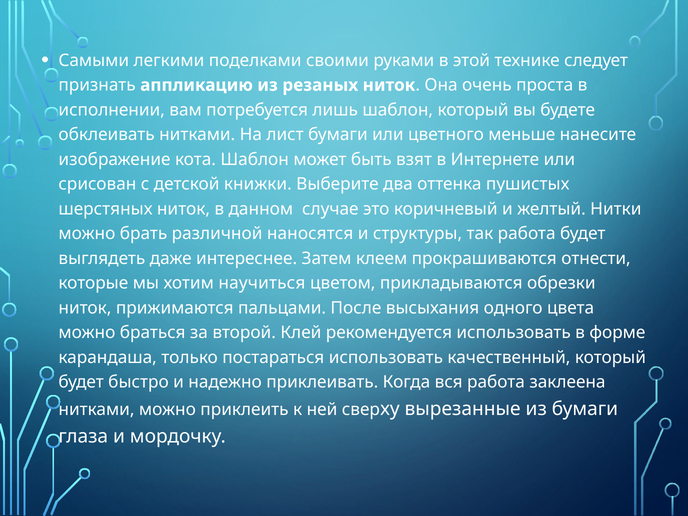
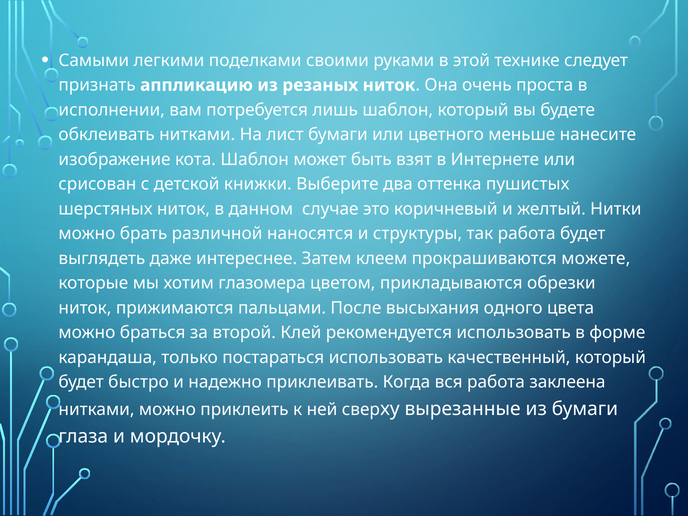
отнести: отнести -> можете (596, 258)
научиться: научиться -> глазомера (262, 283)
